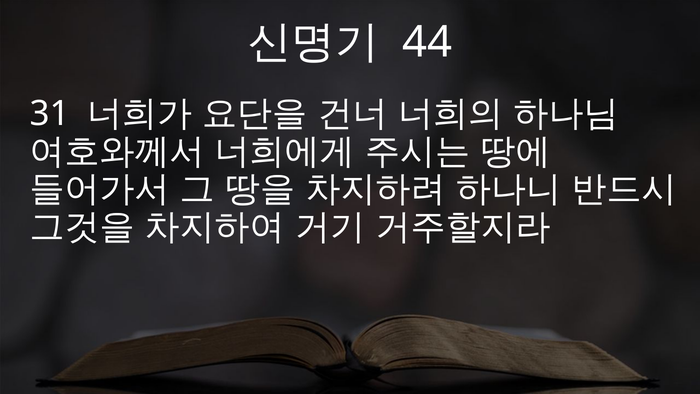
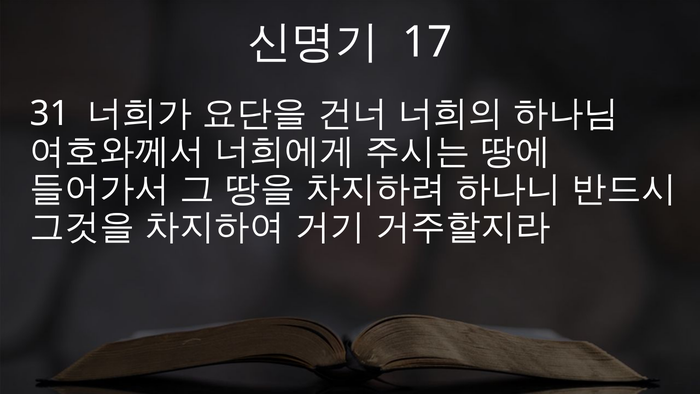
44: 44 -> 17 (427, 42)
